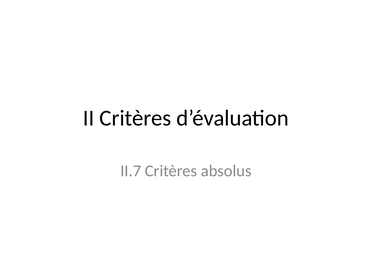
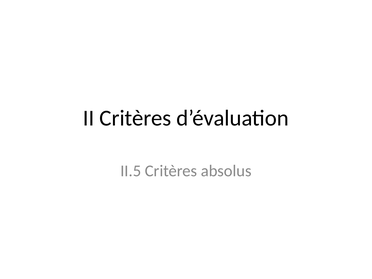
II.7: II.7 -> II.5 (131, 171)
